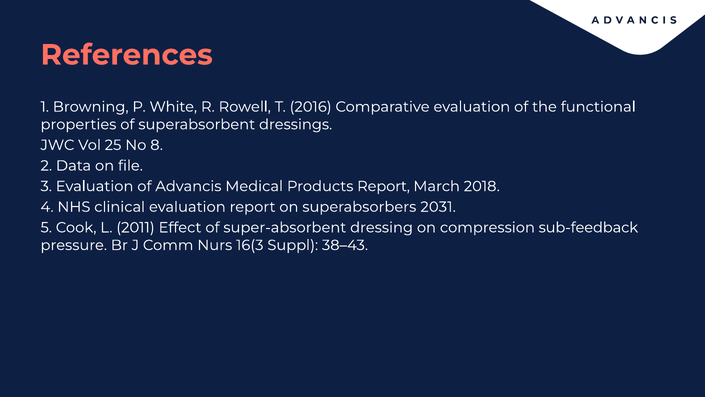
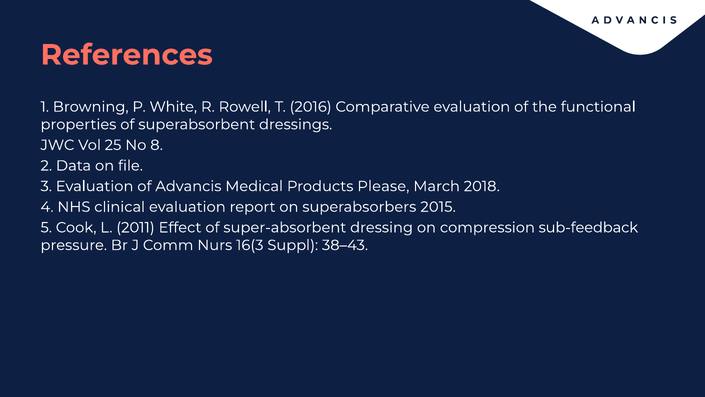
Products Report: Report -> Please (383, 186)
2031: 2031 -> 2015 (438, 207)
